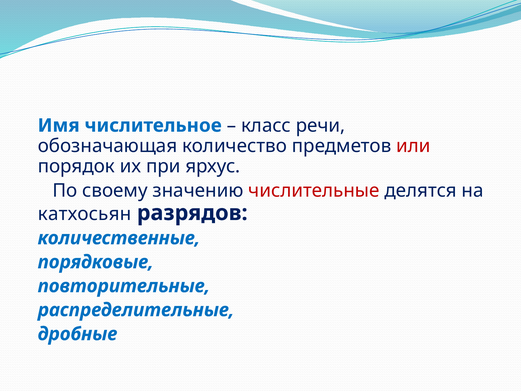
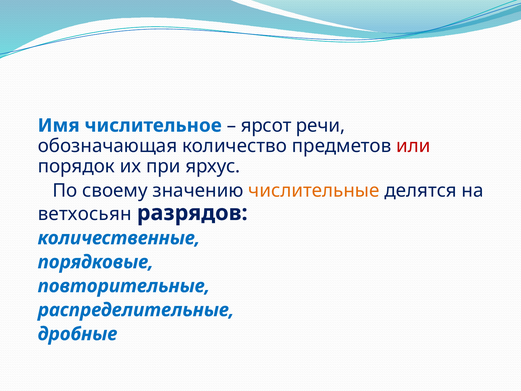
класс: класс -> ярсот (266, 125)
числительные colour: red -> orange (314, 191)
катхосьян: катхосьян -> ветхосьян (85, 214)
